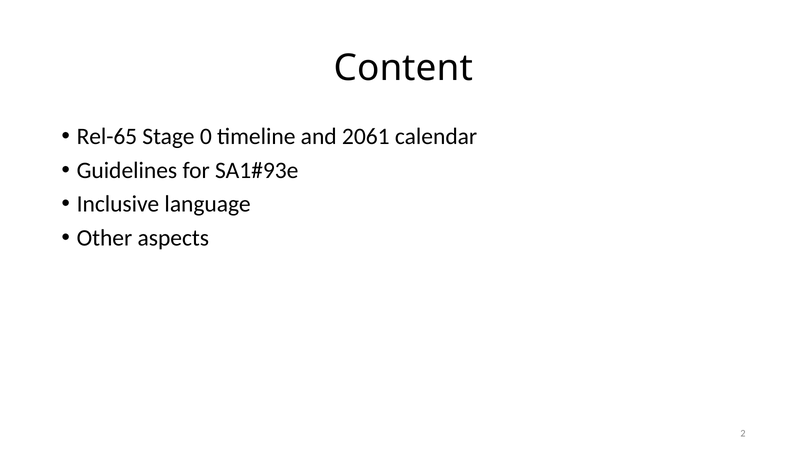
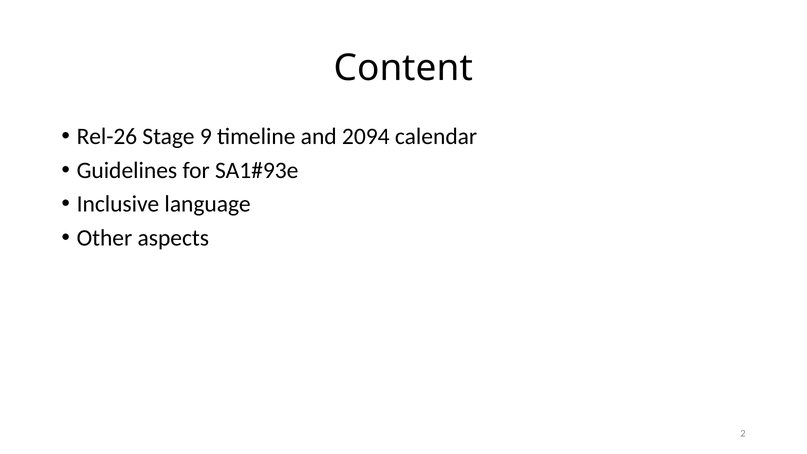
Rel-65: Rel-65 -> Rel-26 (107, 136)
0: 0 -> 9 (206, 136)
2061: 2061 -> 2094 (366, 136)
